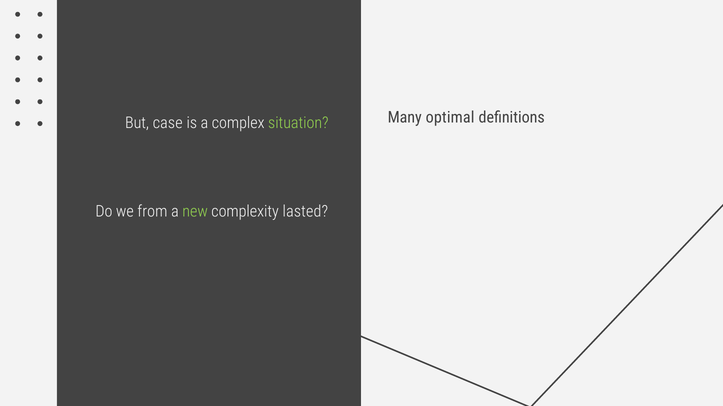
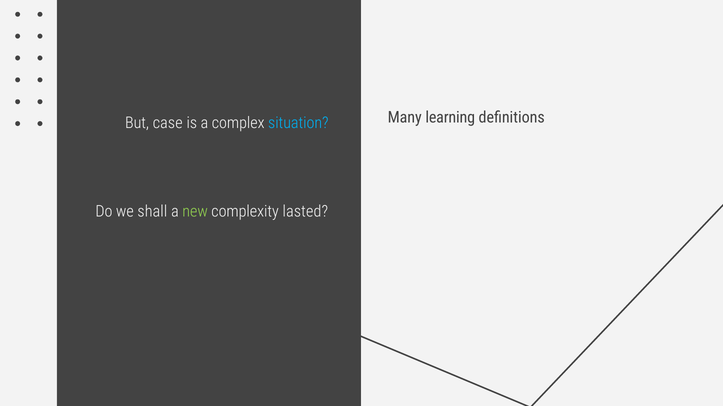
situation colour: light green -> light blue (298, 123)
optimal: optimal -> learning (450, 118)
from: from -> shall (152, 212)
